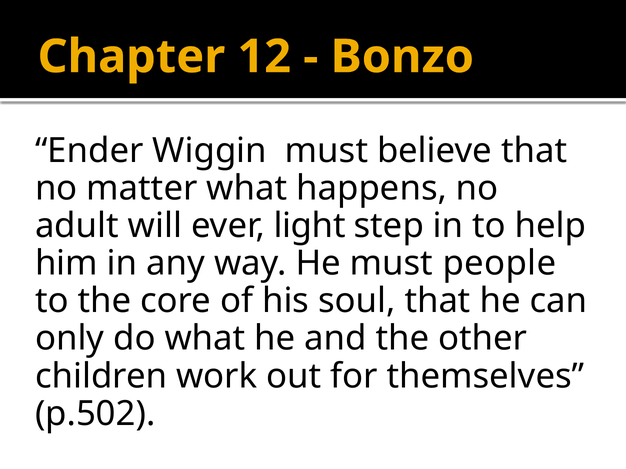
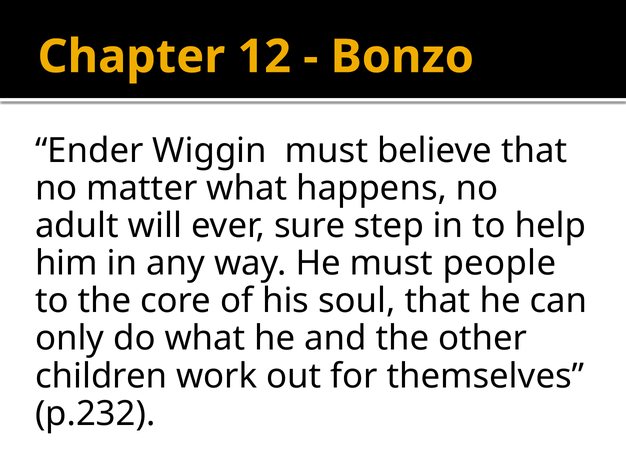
light: light -> sure (310, 226)
p.502: p.502 -> p.232 (95, 414)
